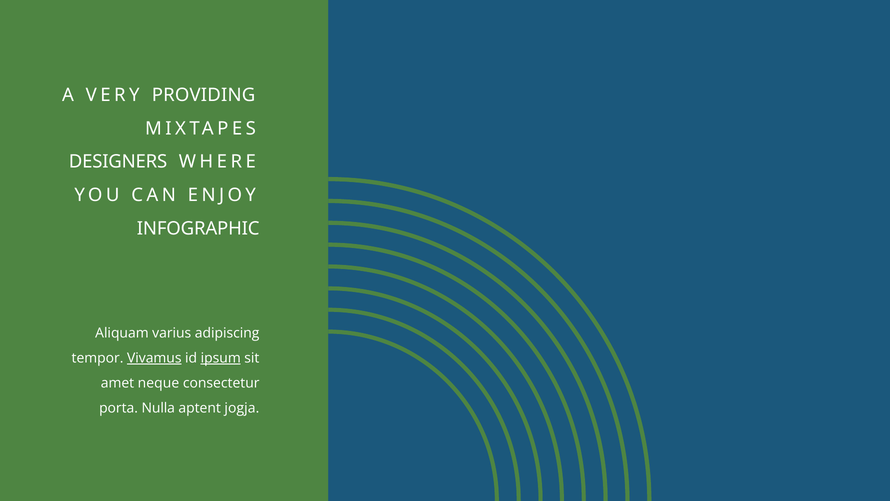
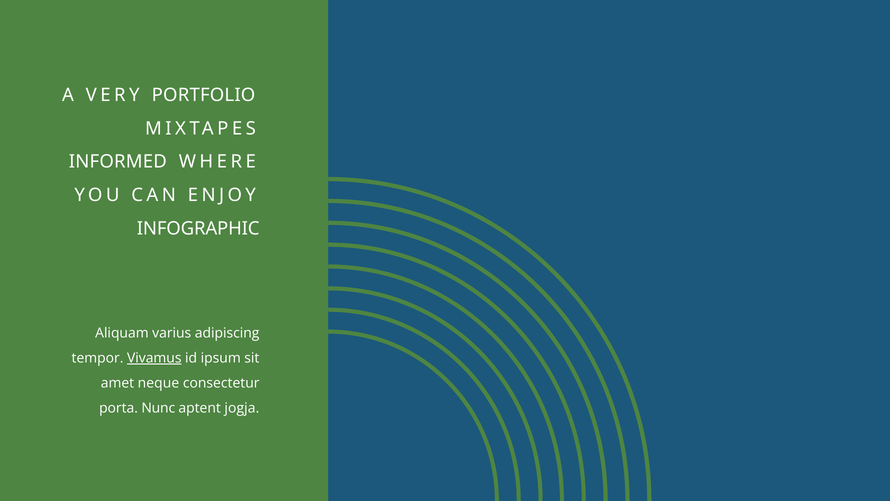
PROVIDING: PROVIDING -> PORTFOLIO (204, 95)
DESIGNERS: DESIGNERS -> INFORMED (118, 162)
ipsum underline: present -> none (221, 358)
Nulla: Nulla -> Nunc (158, 408)
